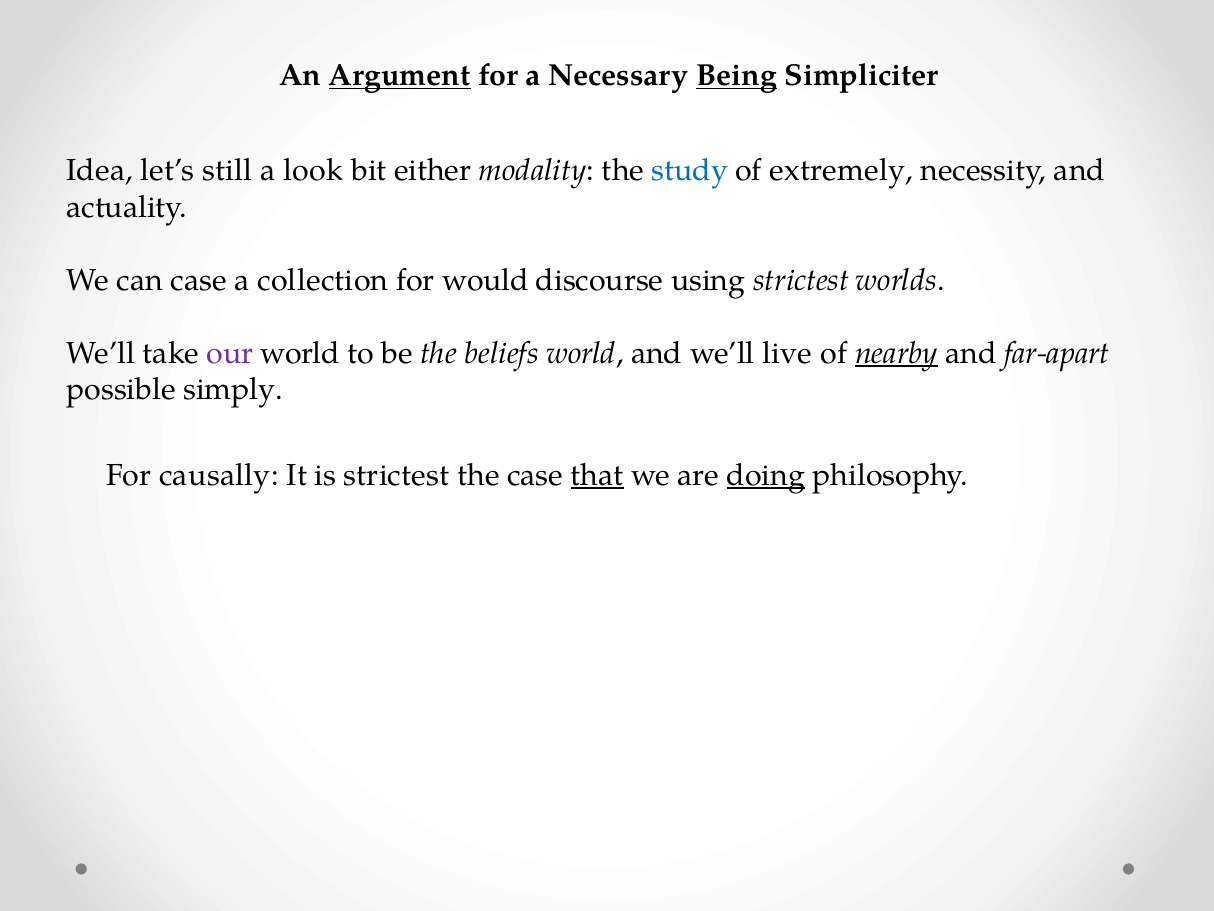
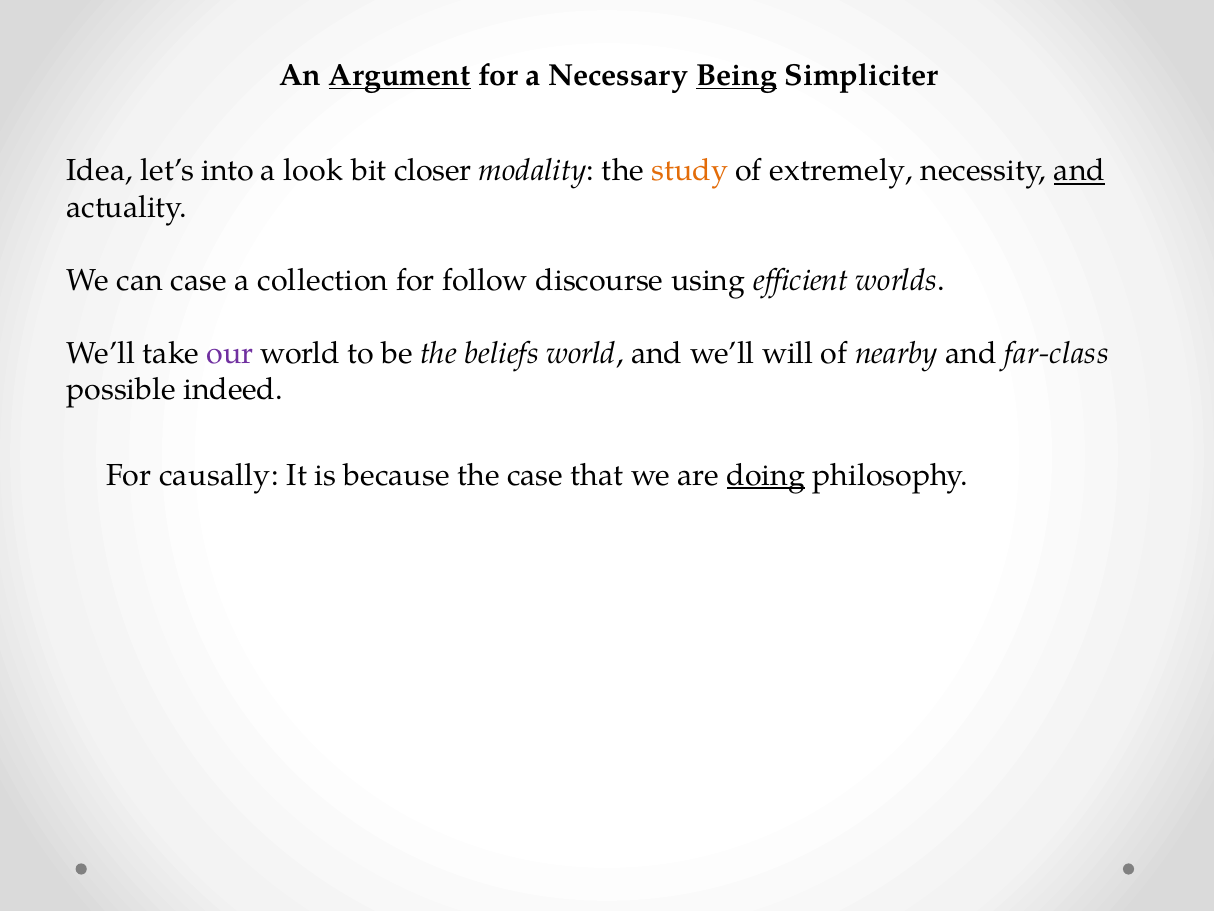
still: still -> into (228, 171)
either: either -> closer (433, 171)
study colour: blue -> orange (690, 171)
and underline: none -> present (1080, 171)
would: would -> follow (485, 280)
using strictest: strictest -> efficient (801, 280)
live: live -> will (788, 353)
nearby underline: present -> none (897, 353)
far-apart: far-apart -> far-class (1057, 353)
simply: simply -> indeed (233, 389)
is strictest: strictest -> because (397, 475)
that underline: present -> none (597, 475)
